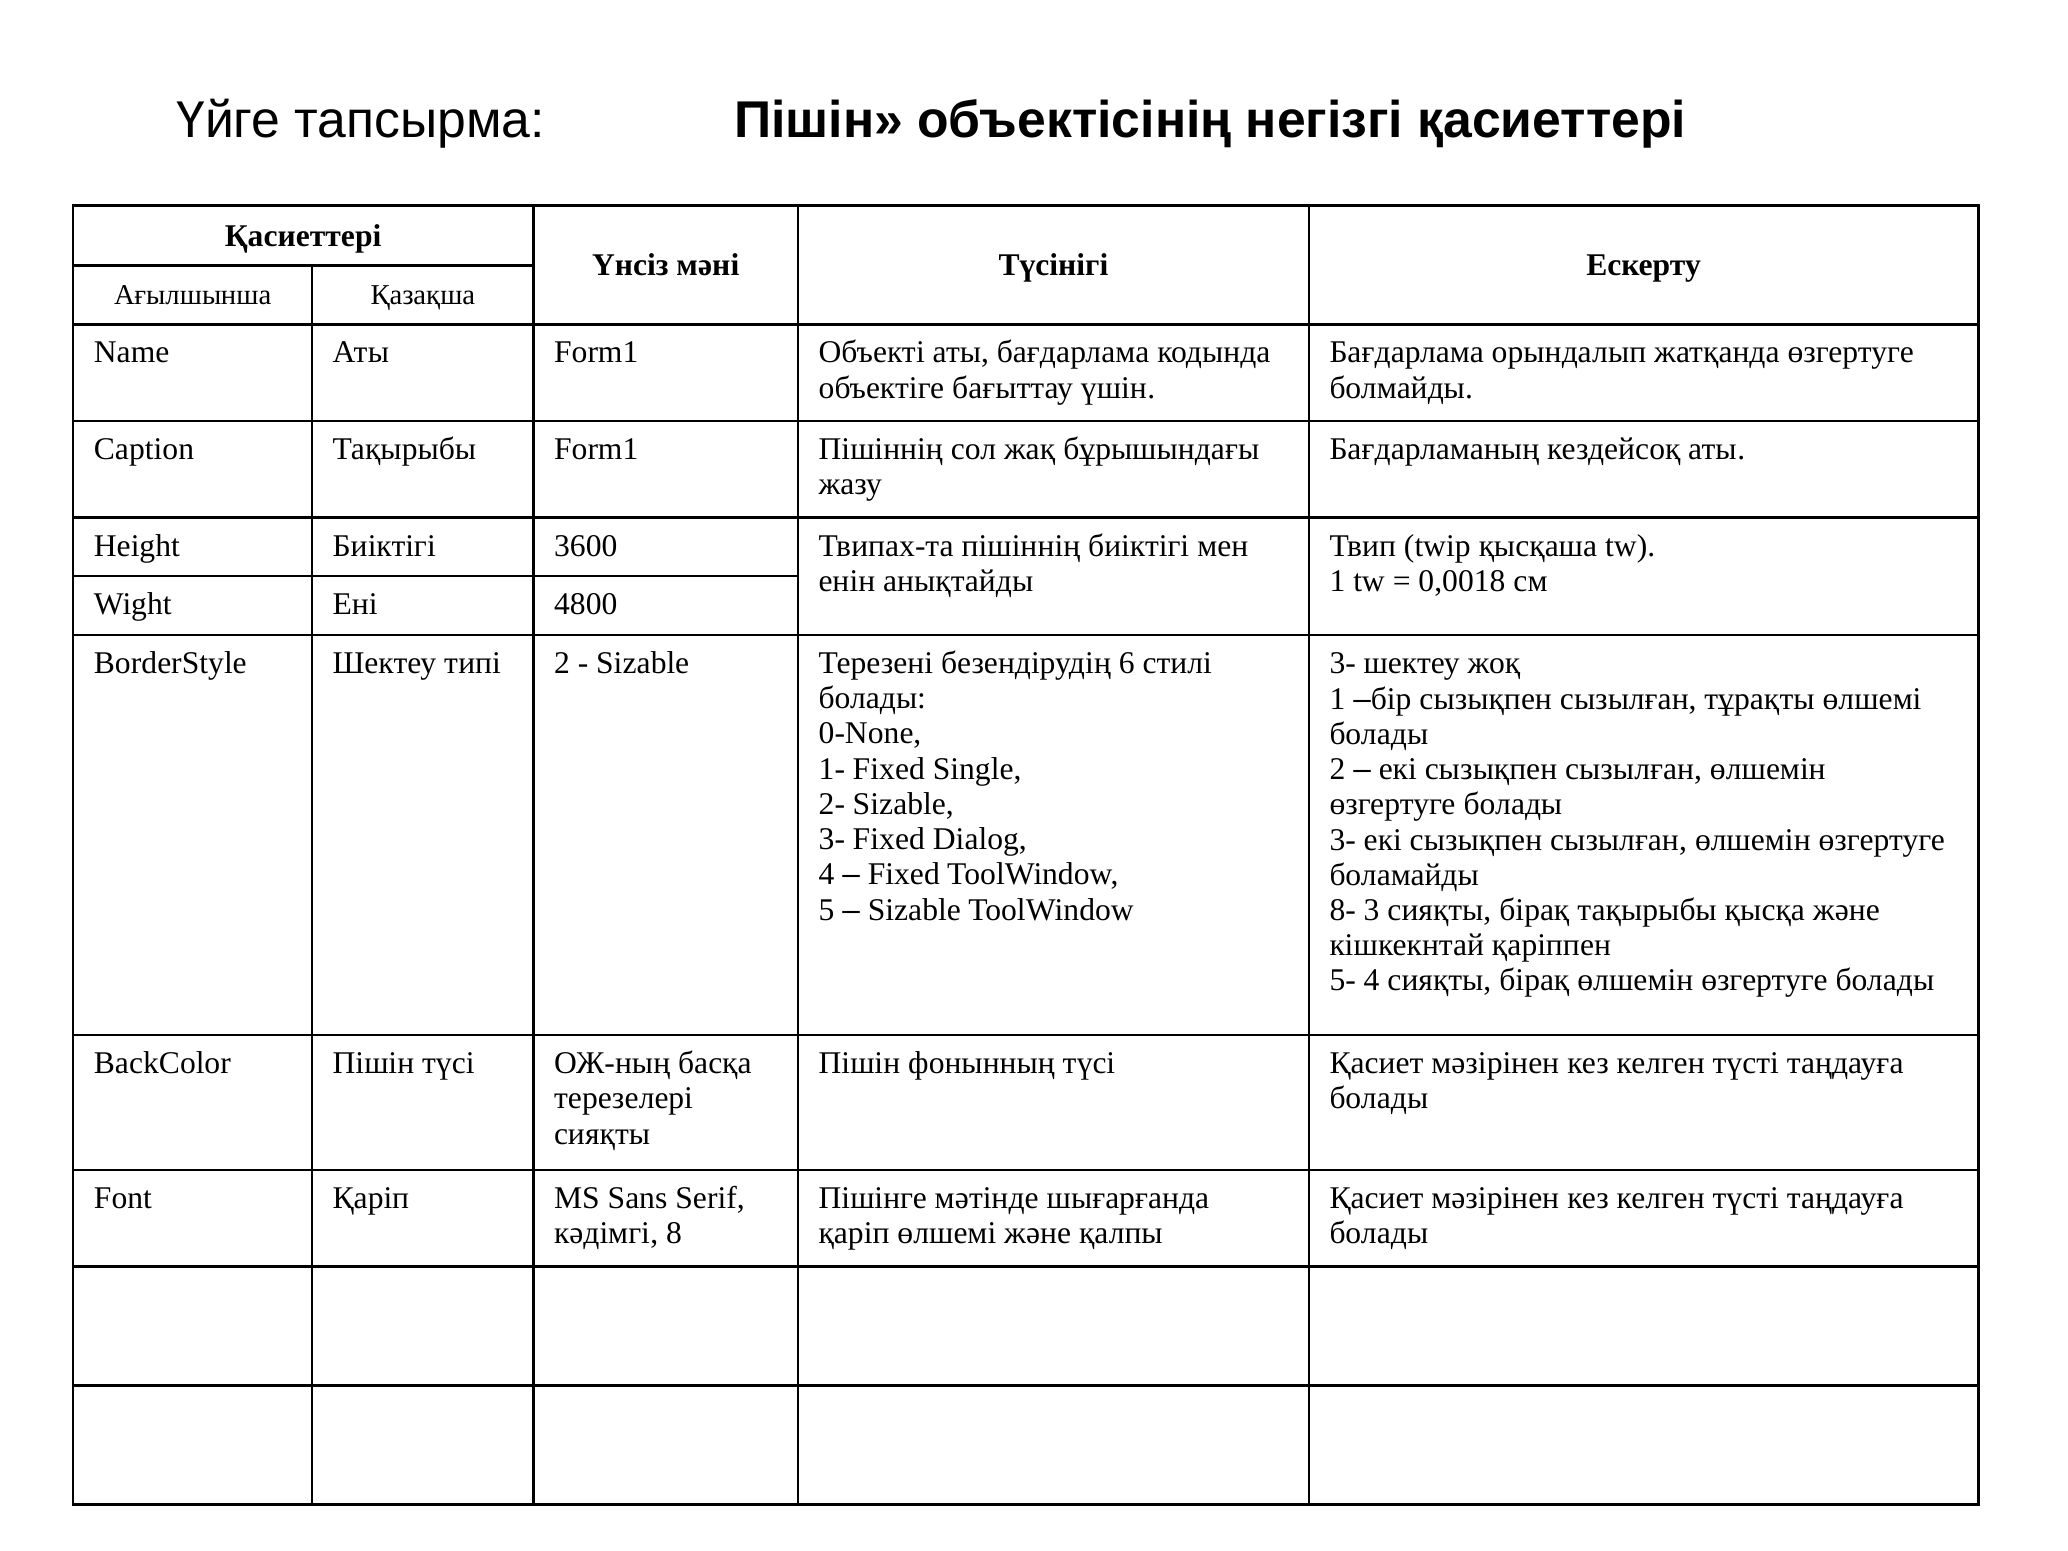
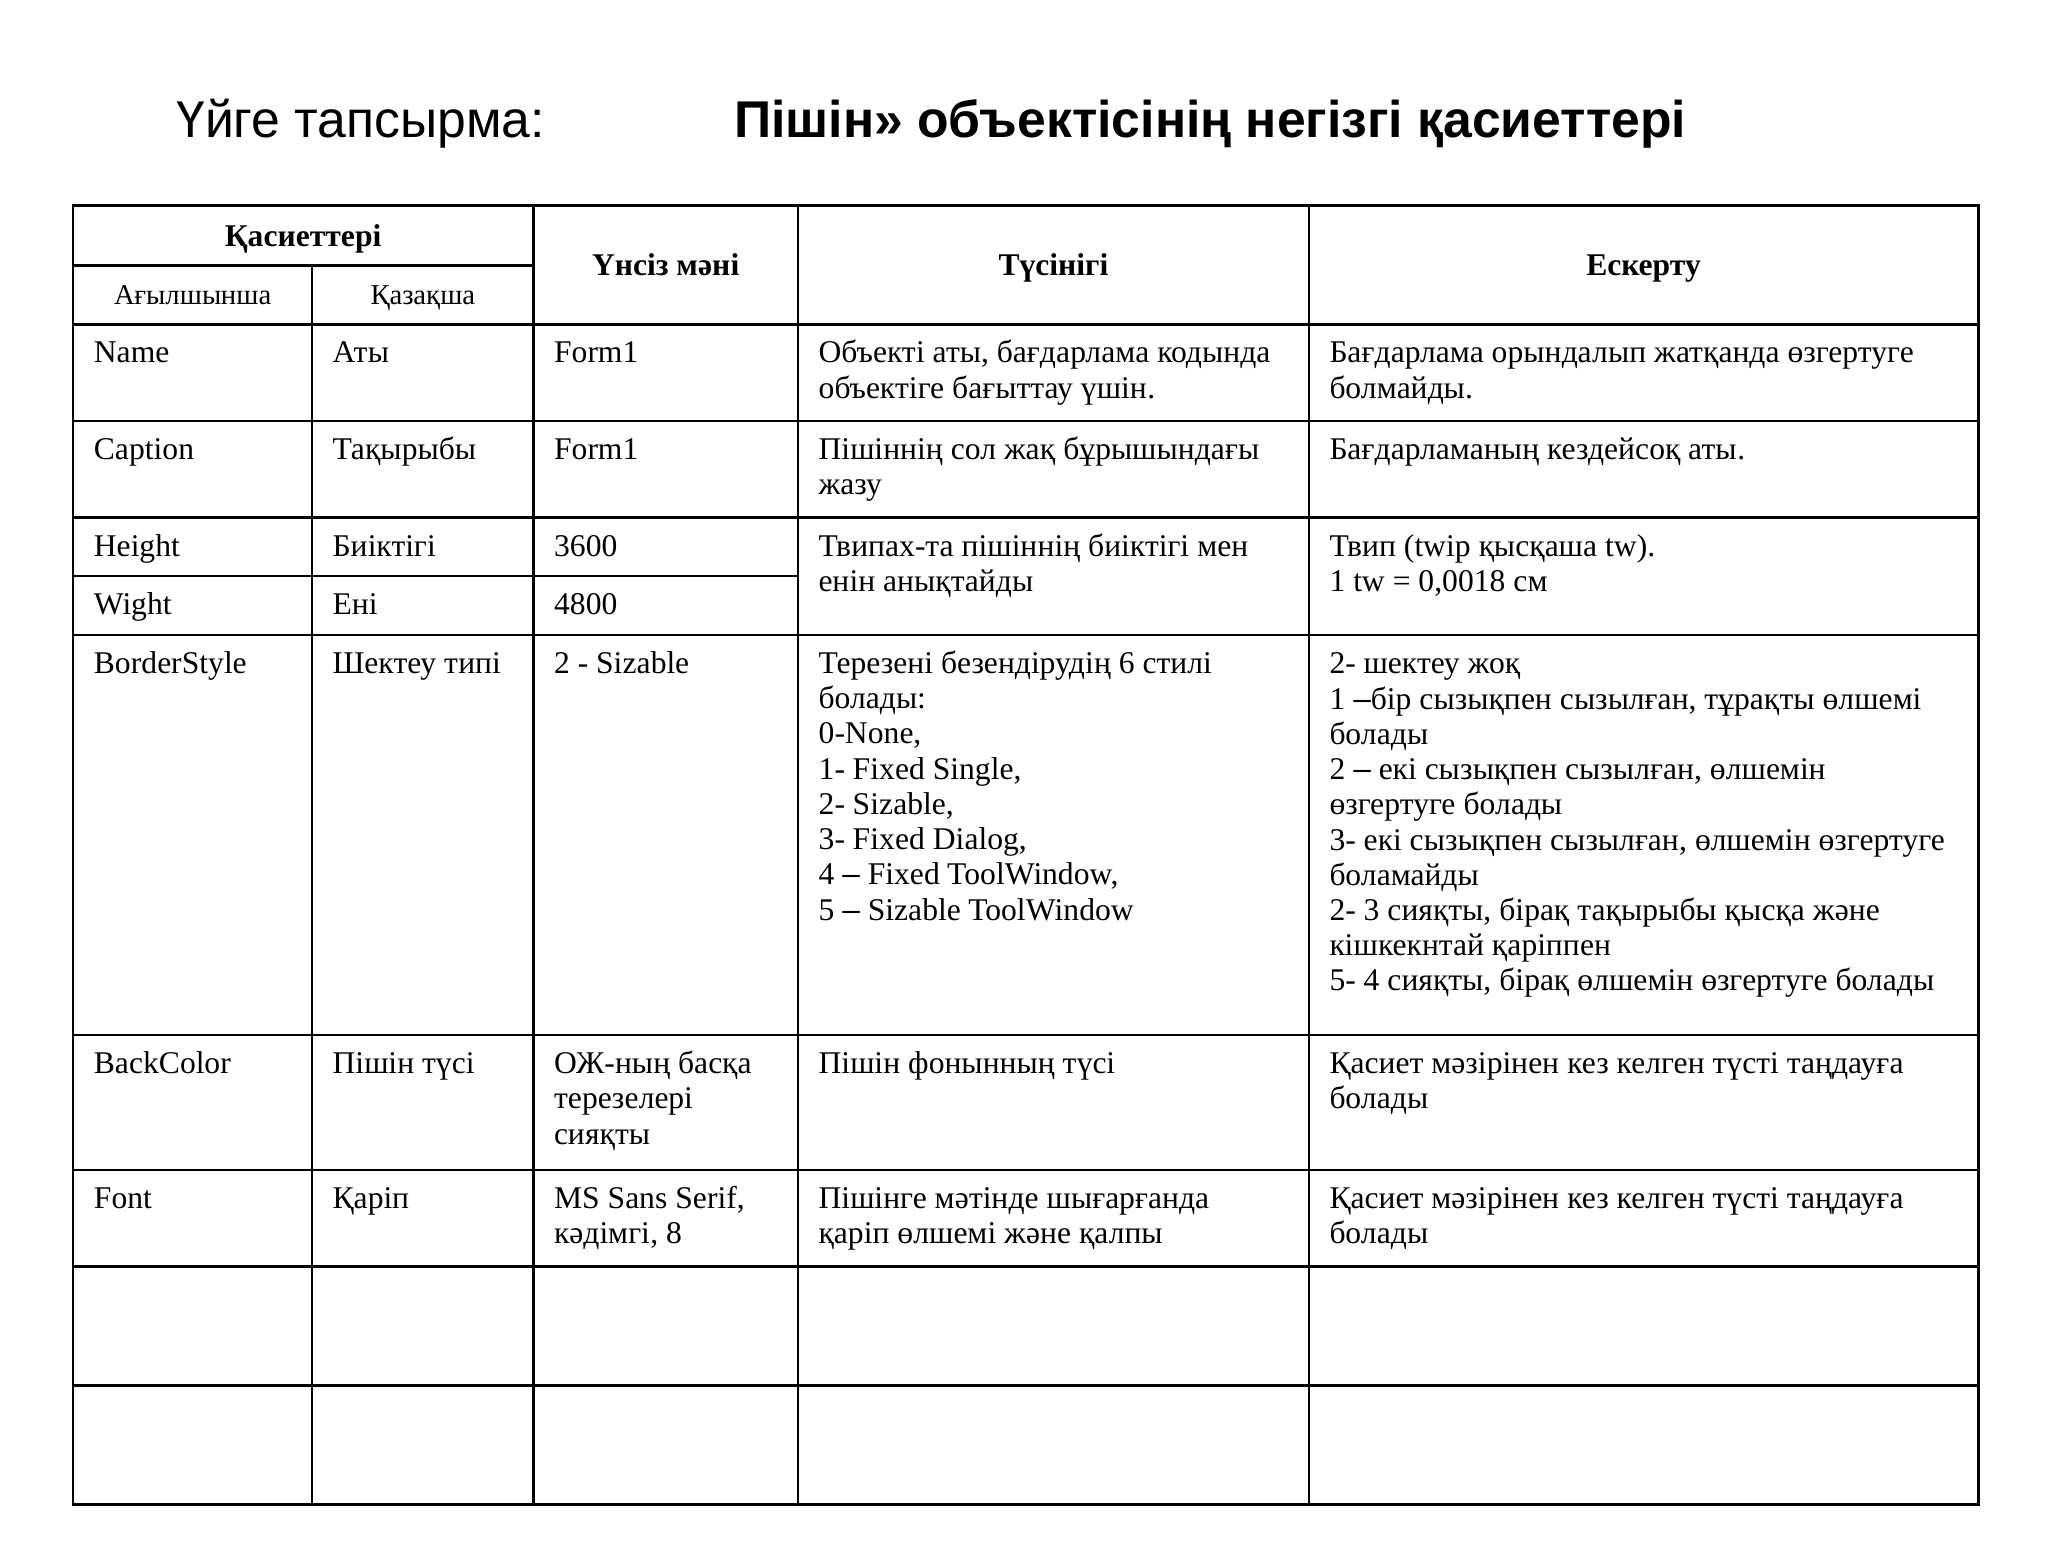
3-: 3- -> 2- (1343, 663)
8-: 8- -> 2- (1343, 910)
